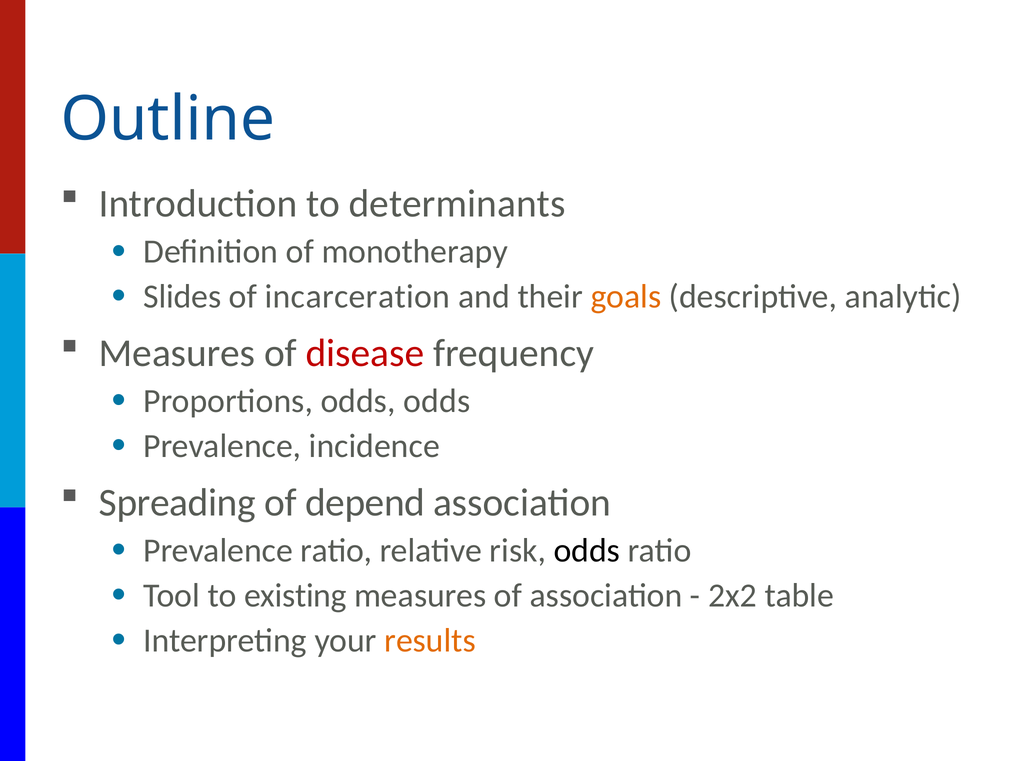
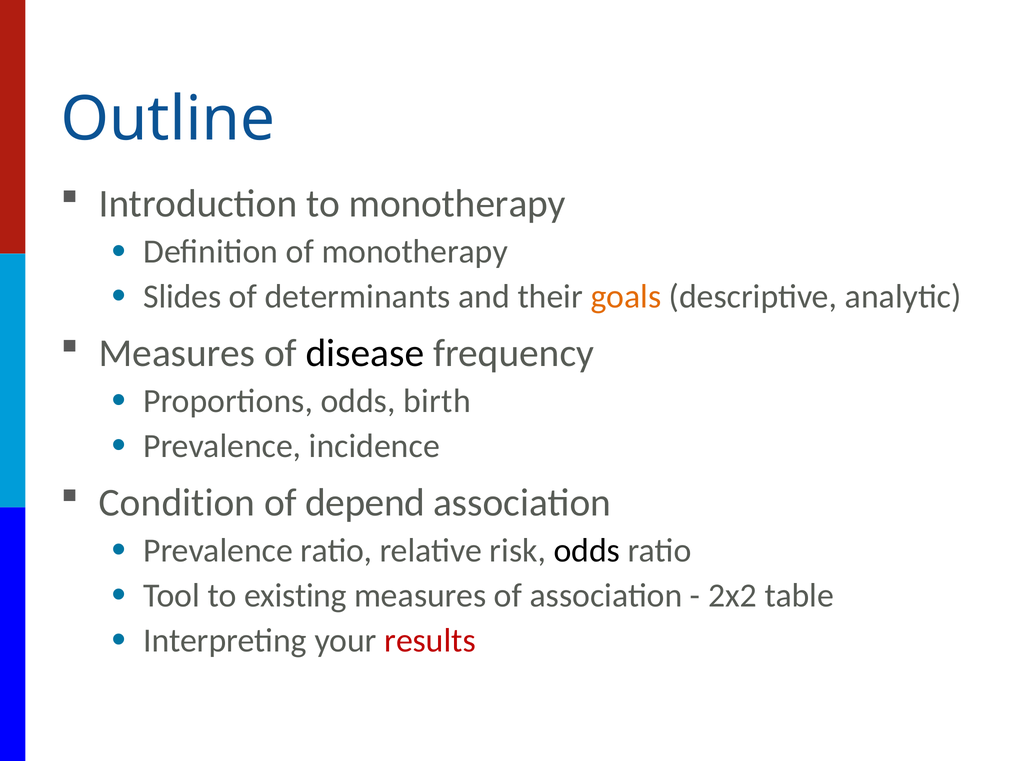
to determinants: determinants -> monotherapy (457, 204)
incarceration: incarceration -> determinants (358, 297)
disease colour: red -> black (365, 353)
odds odds: odds -> birth (437, 401)
Spreading: Spreading -> Condition (177, 502)
results colour: orange -> red (430, 640)
